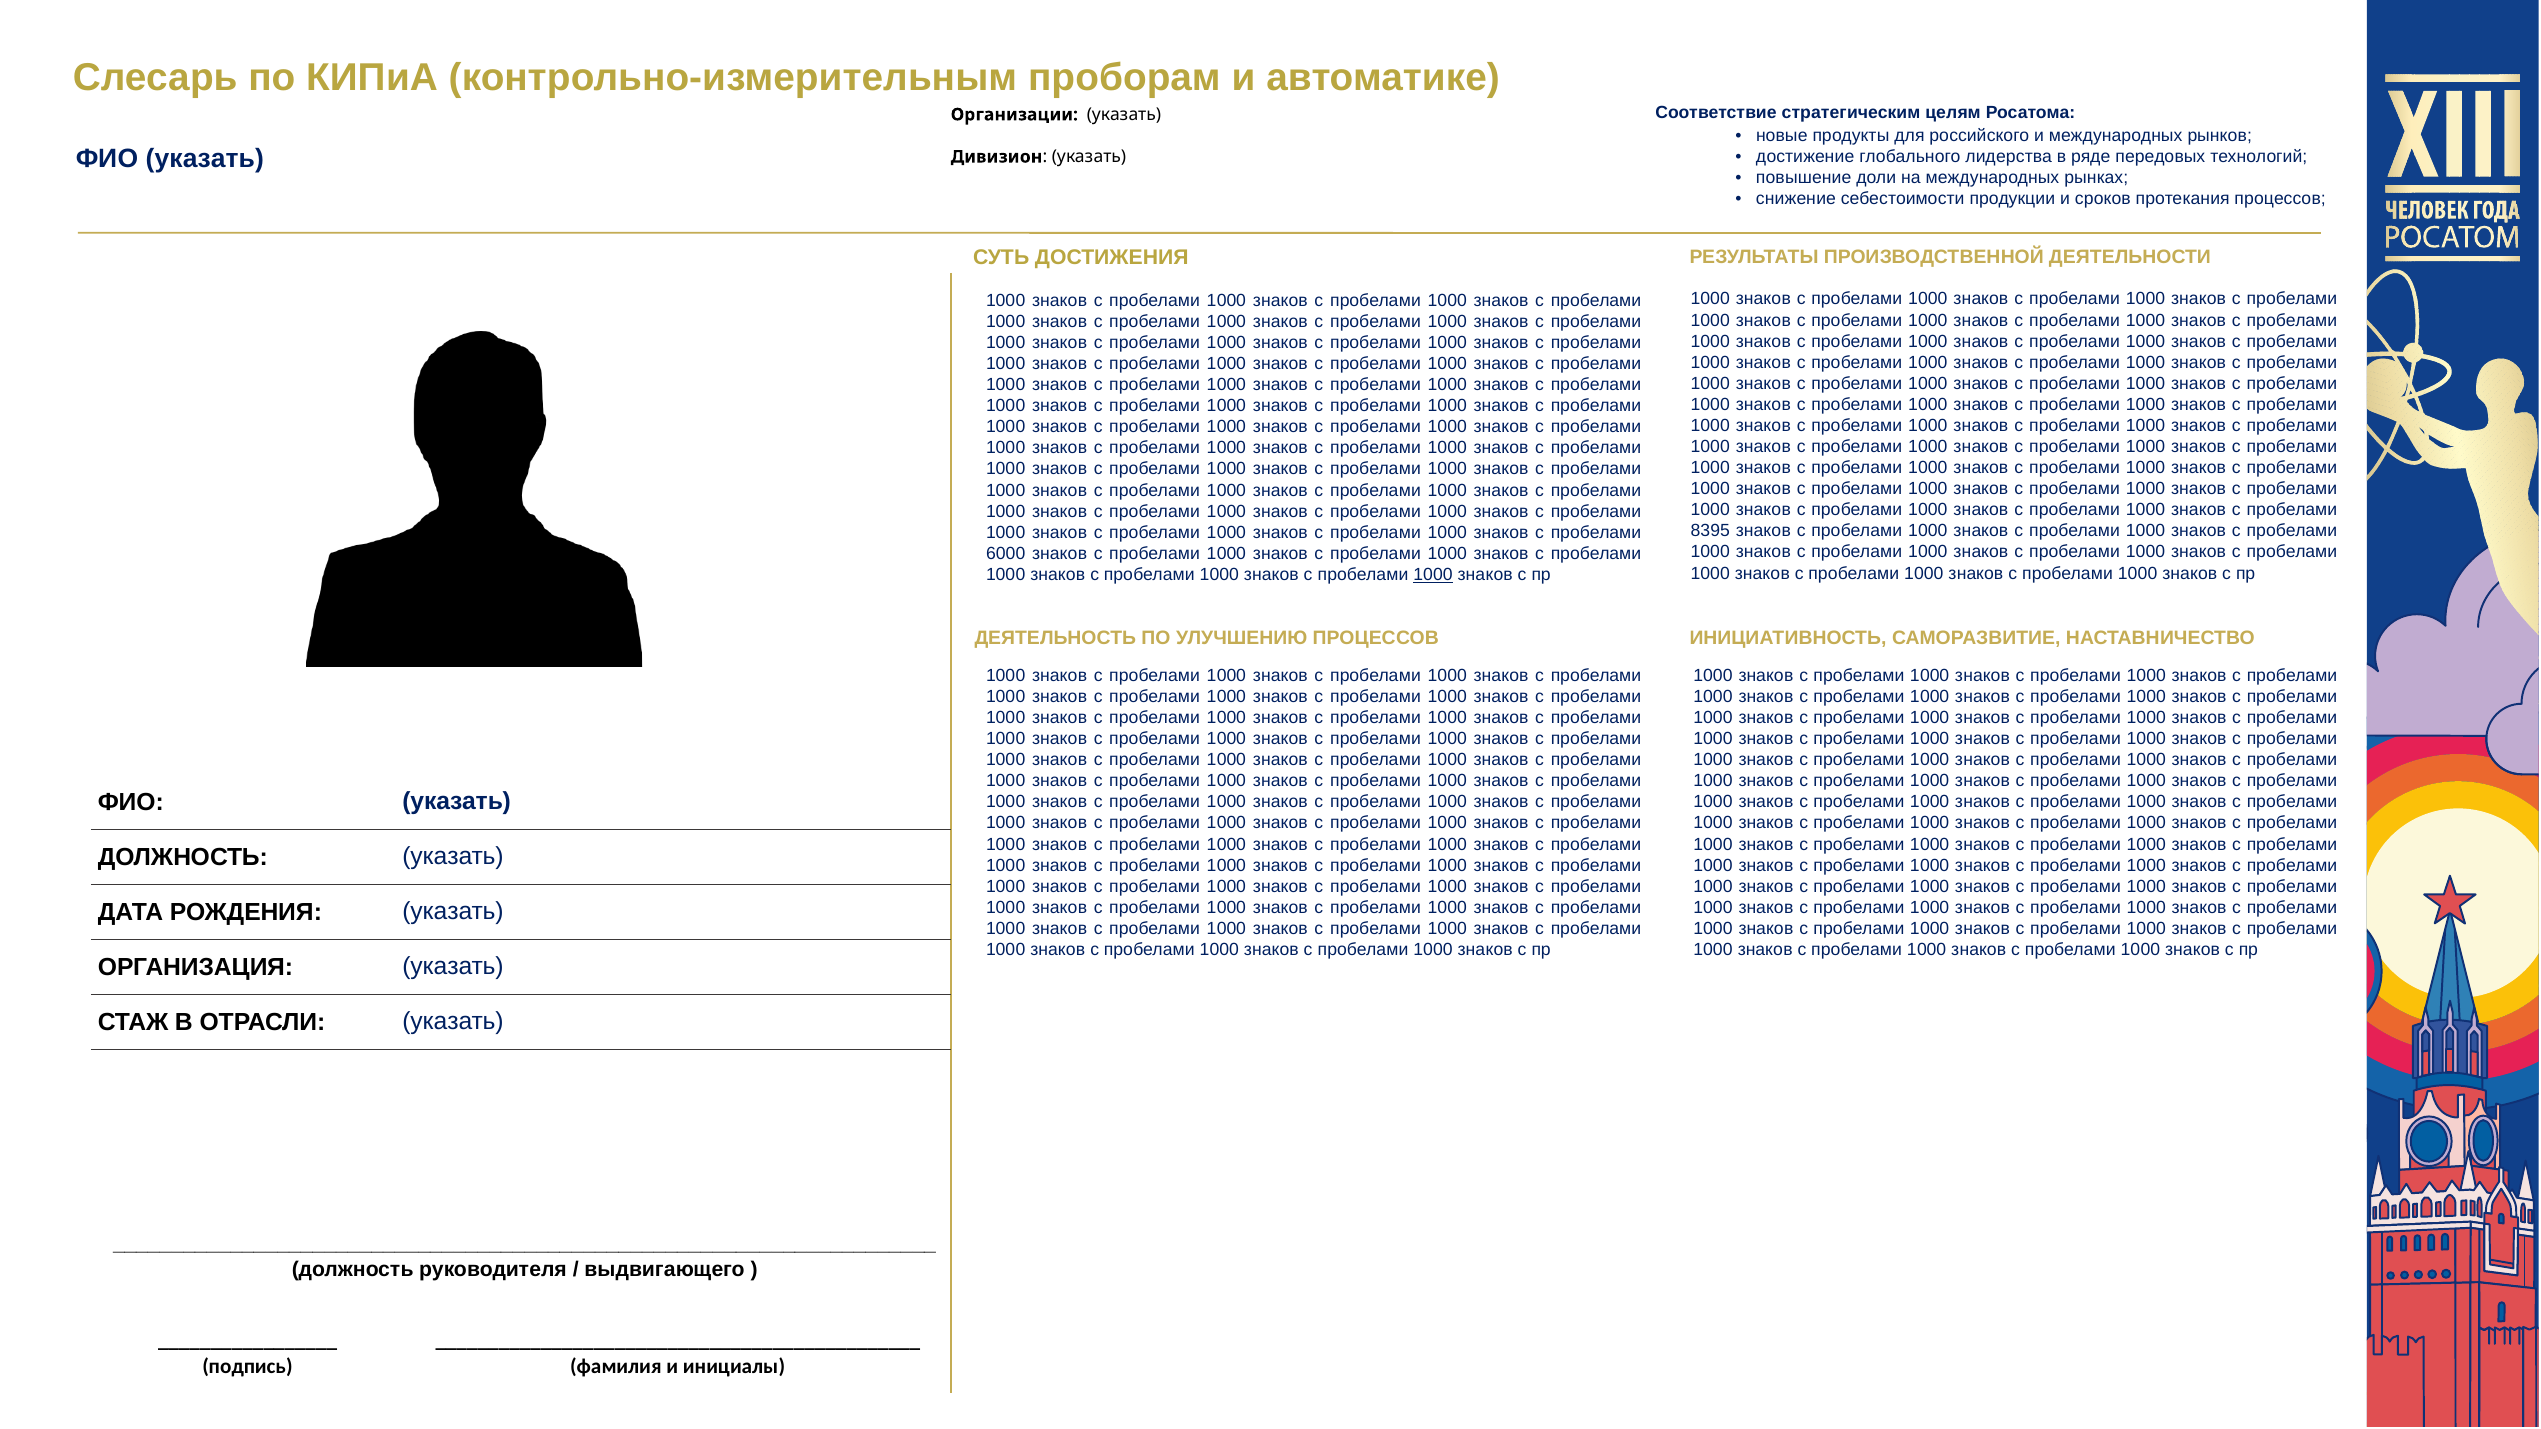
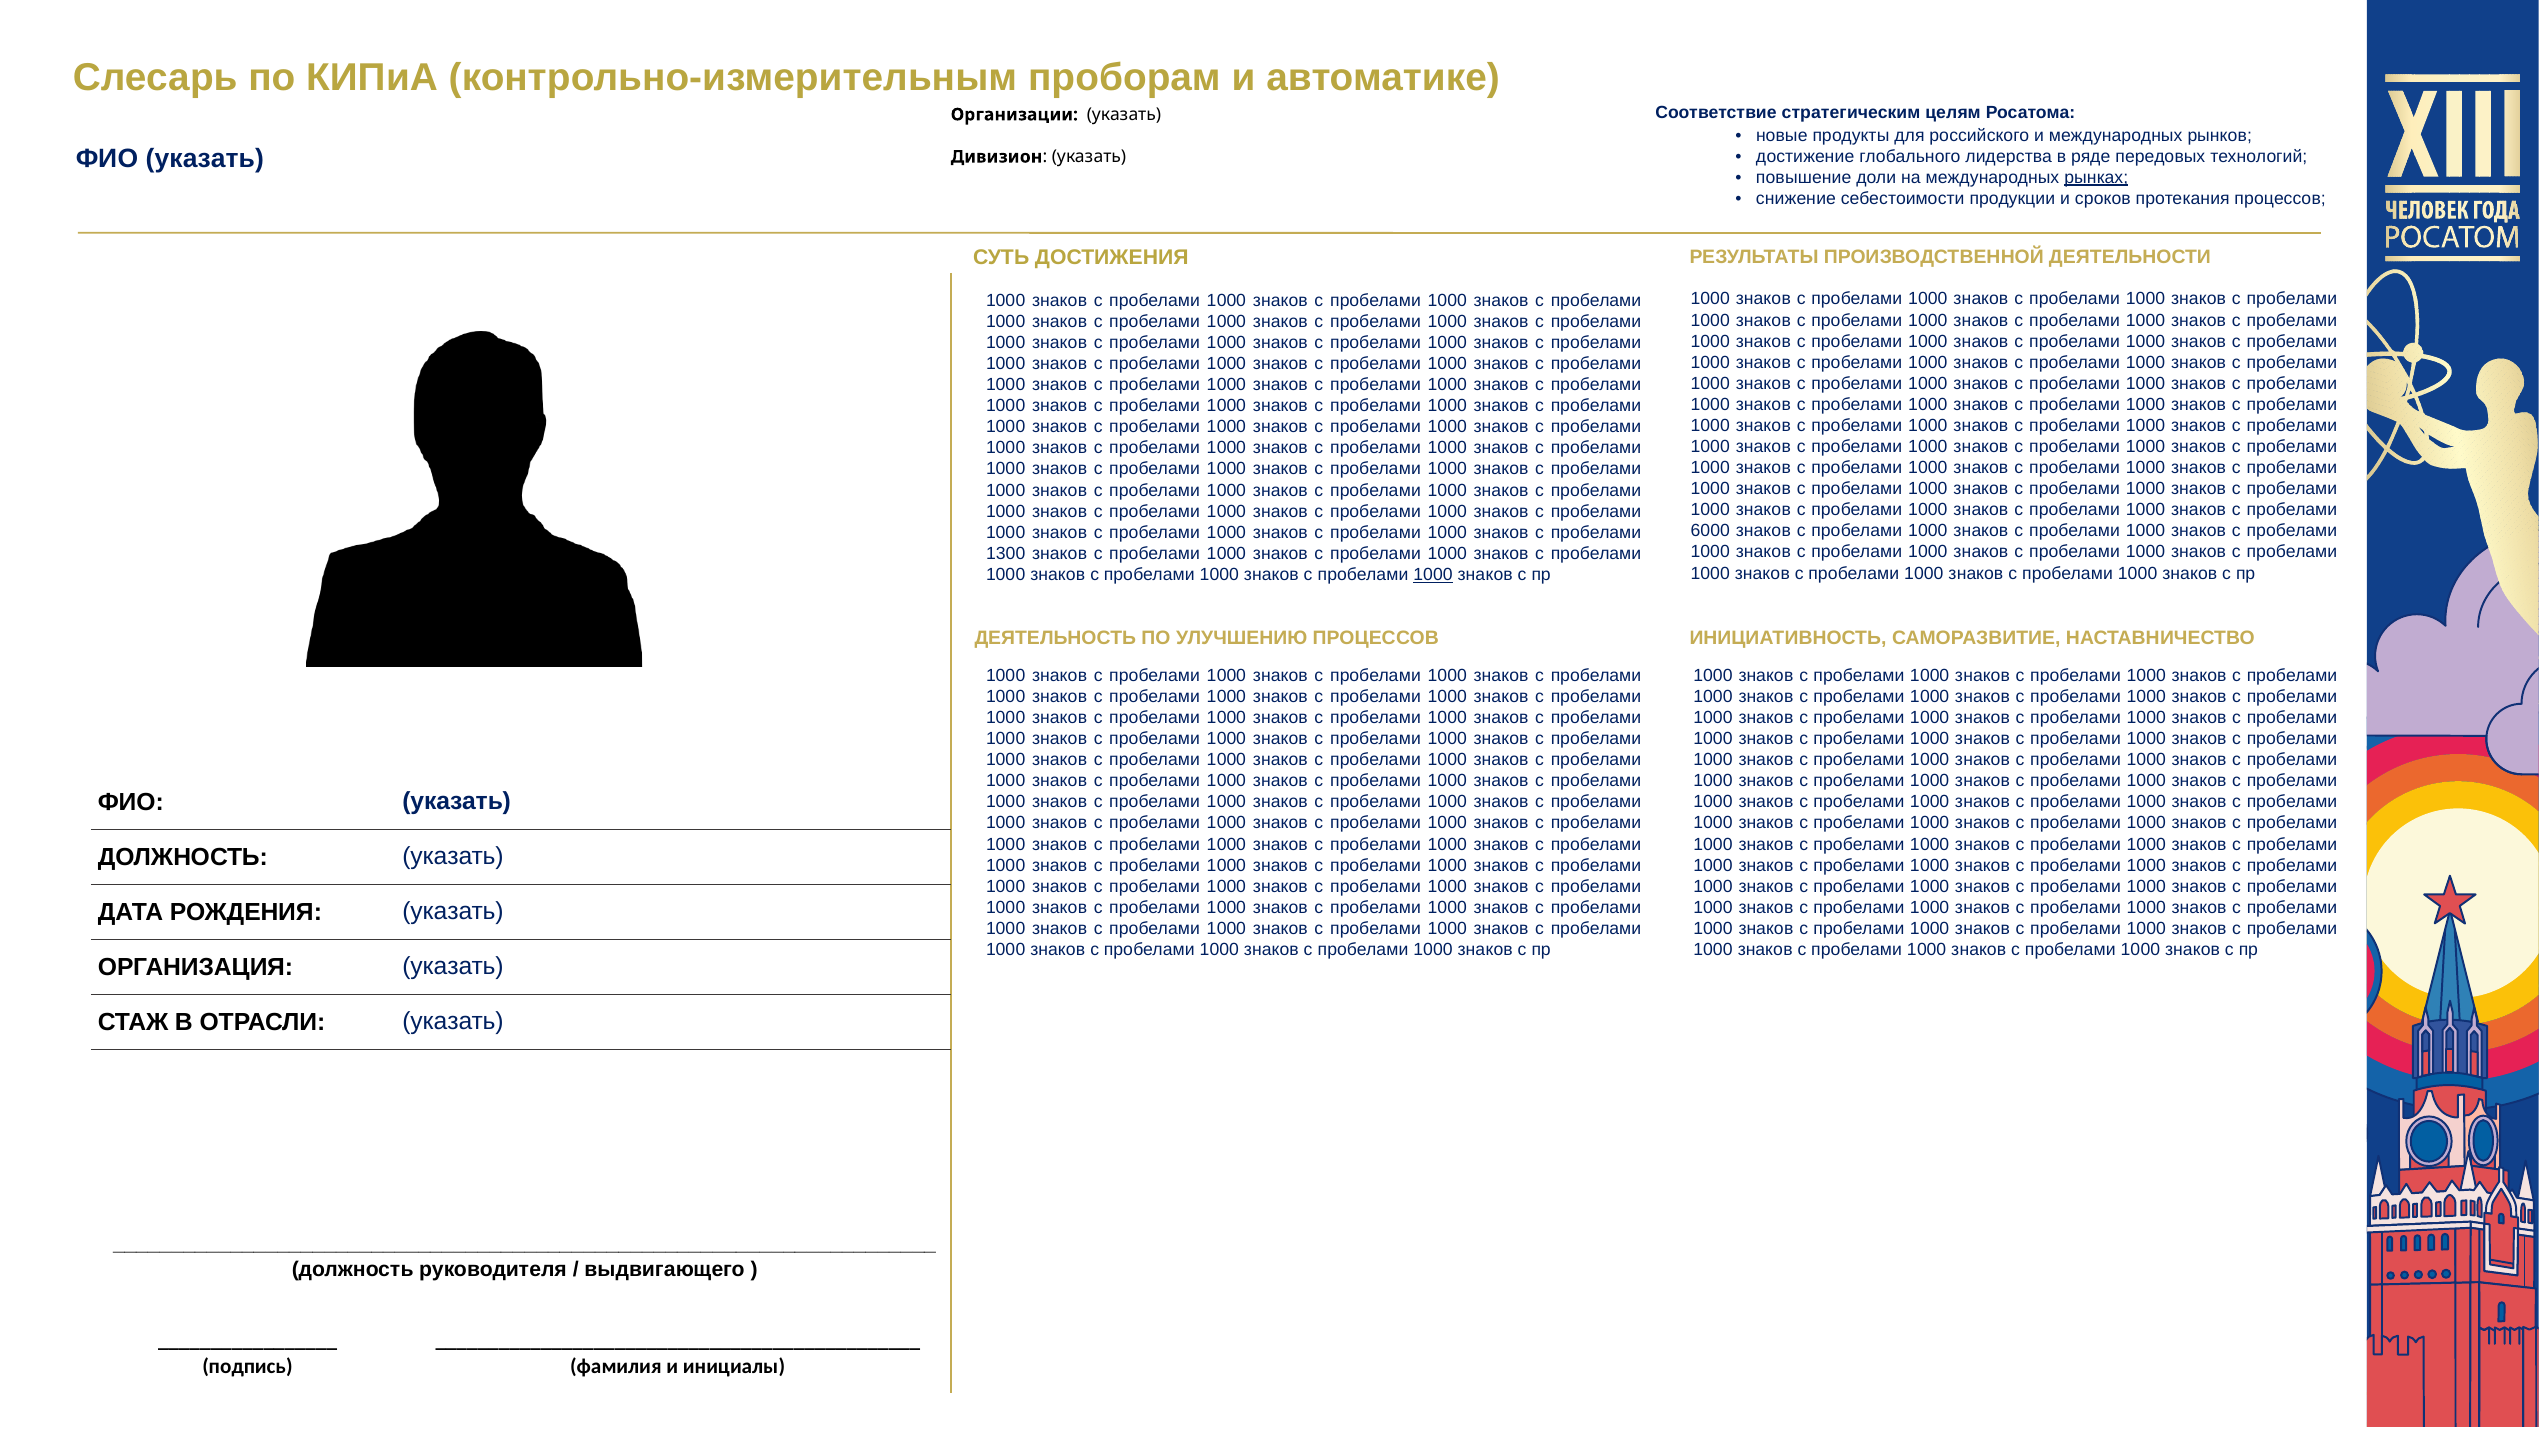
рынках underline: none -> present (2096, 178)
8395: 8395 -> 6000 (1710, 531)
6000: 6000 -> 1300 (1006, 554)
